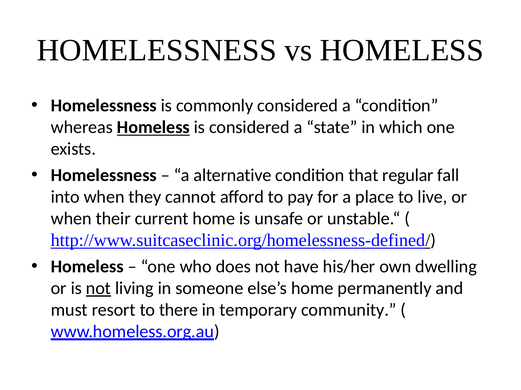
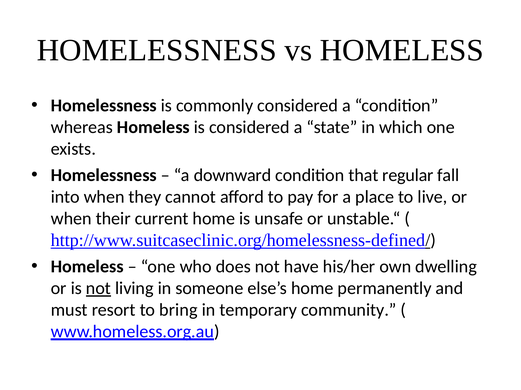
Homeless underline: present -> none (153, 128)
alternative: alternative -> downward (232, 176)
there: there -> bring (178, 310)
